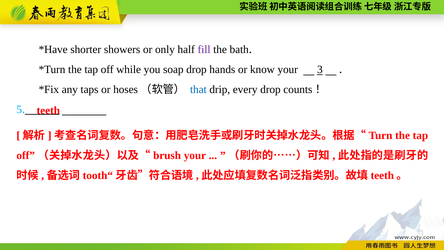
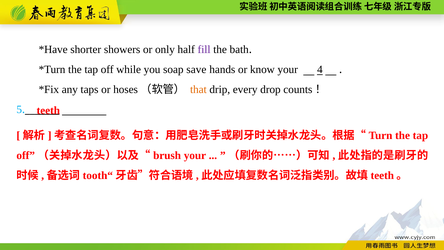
soap drop: drop -> save (196, 70)
3: 3 -> 4 (320, 70)
that colour: blue -> orange (198, 90)
